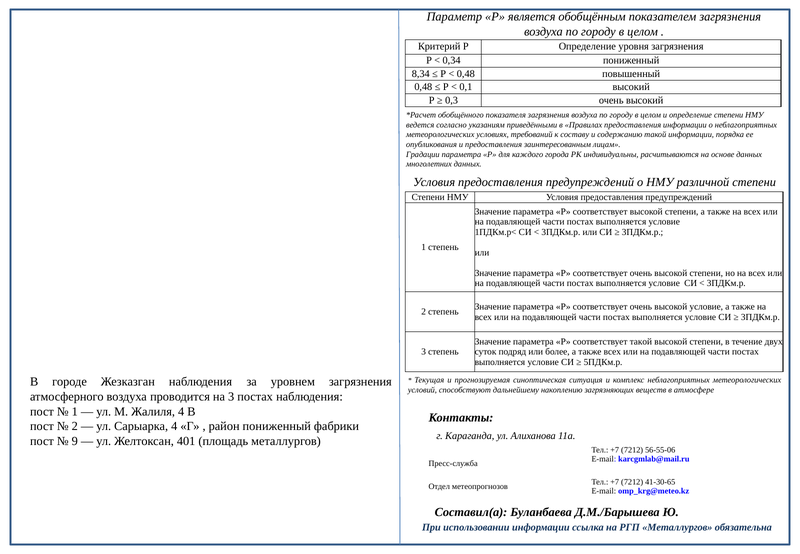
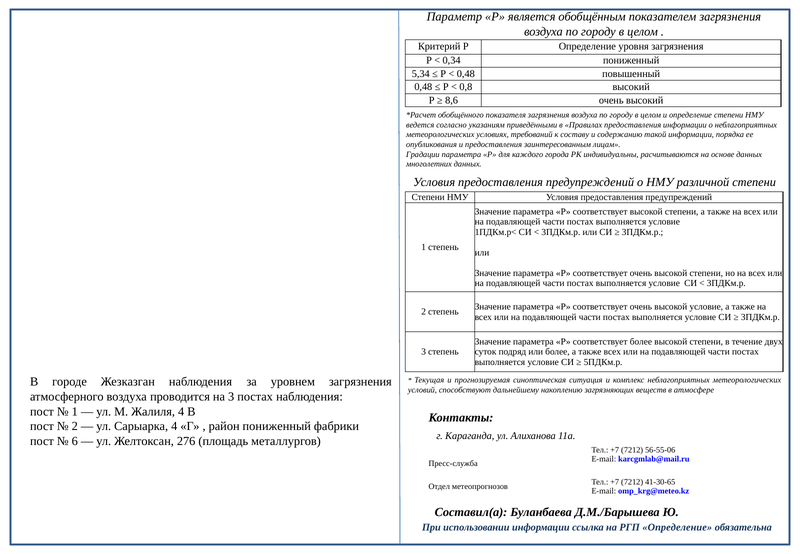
8,34: 8,34 -> 5,34 (421, 74)
0,1: 0,1 -> 0,8 (466, 87)
0,3: 0,3 -> 8,6 (452, 100)
соответствует такой: такой -> более (641, 342)
9: 9 -> 6 (75, 441)
401: 401 -> 276 (186, 441)
РГП Металлургов: Металлургов -> Определение (677, 527)
